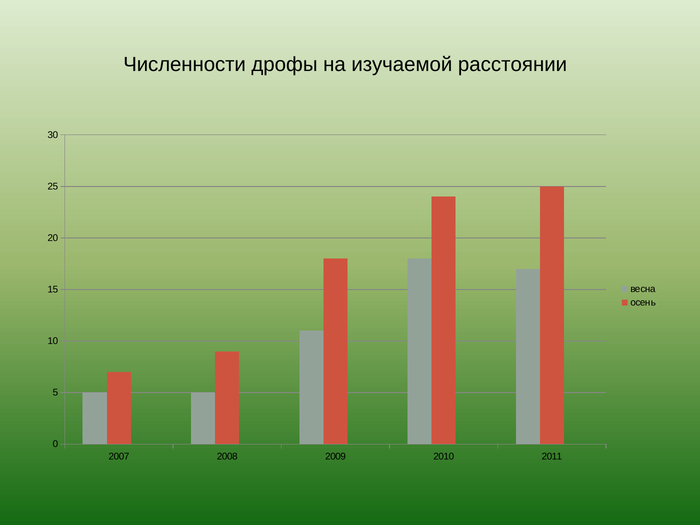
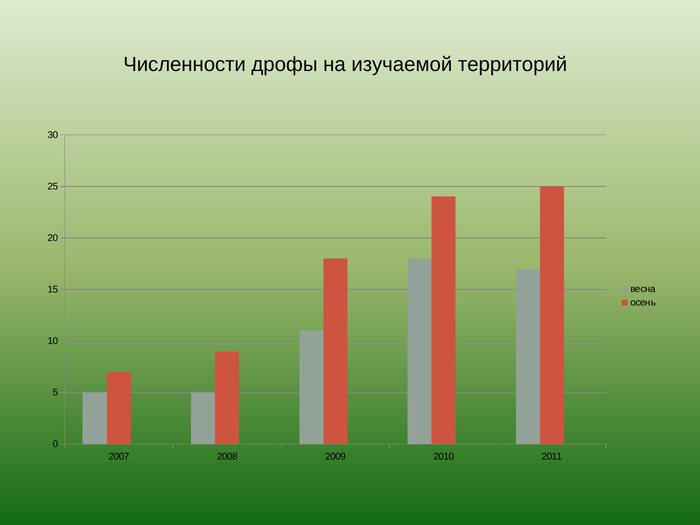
расстоянии: расстоянии -> территорий (513, 65)
